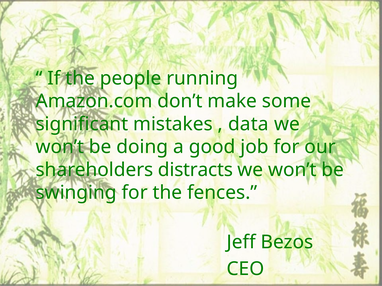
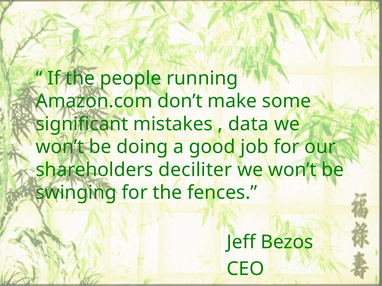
distracts: distracts -> deciliter (195, 170)
